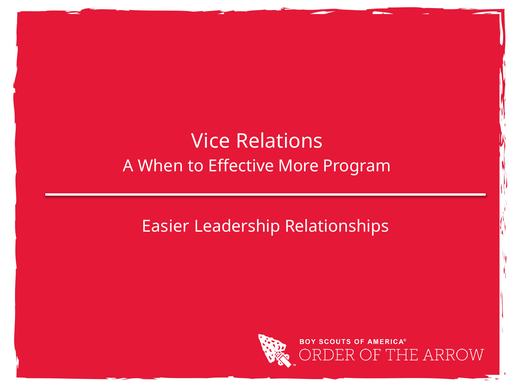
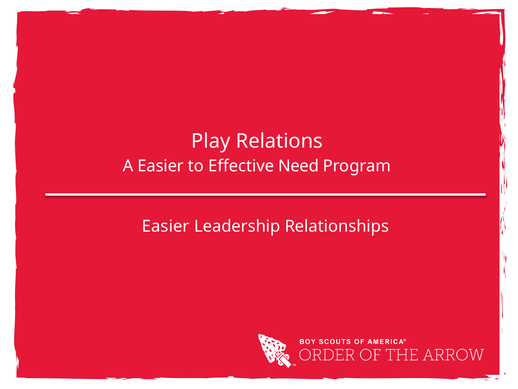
Vice: Vice -> Play (211, 141)
A When: When -> Easier (161, 166)
More: More -> Need (299, 166)
